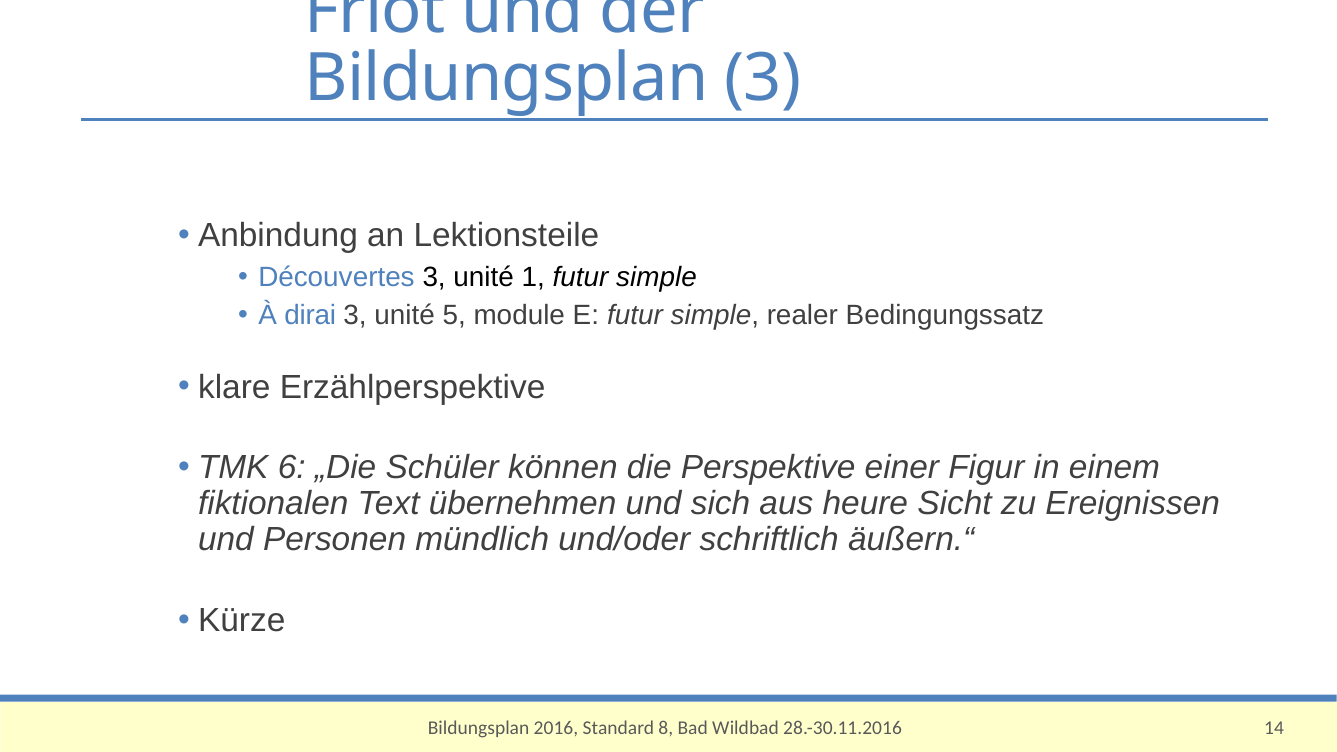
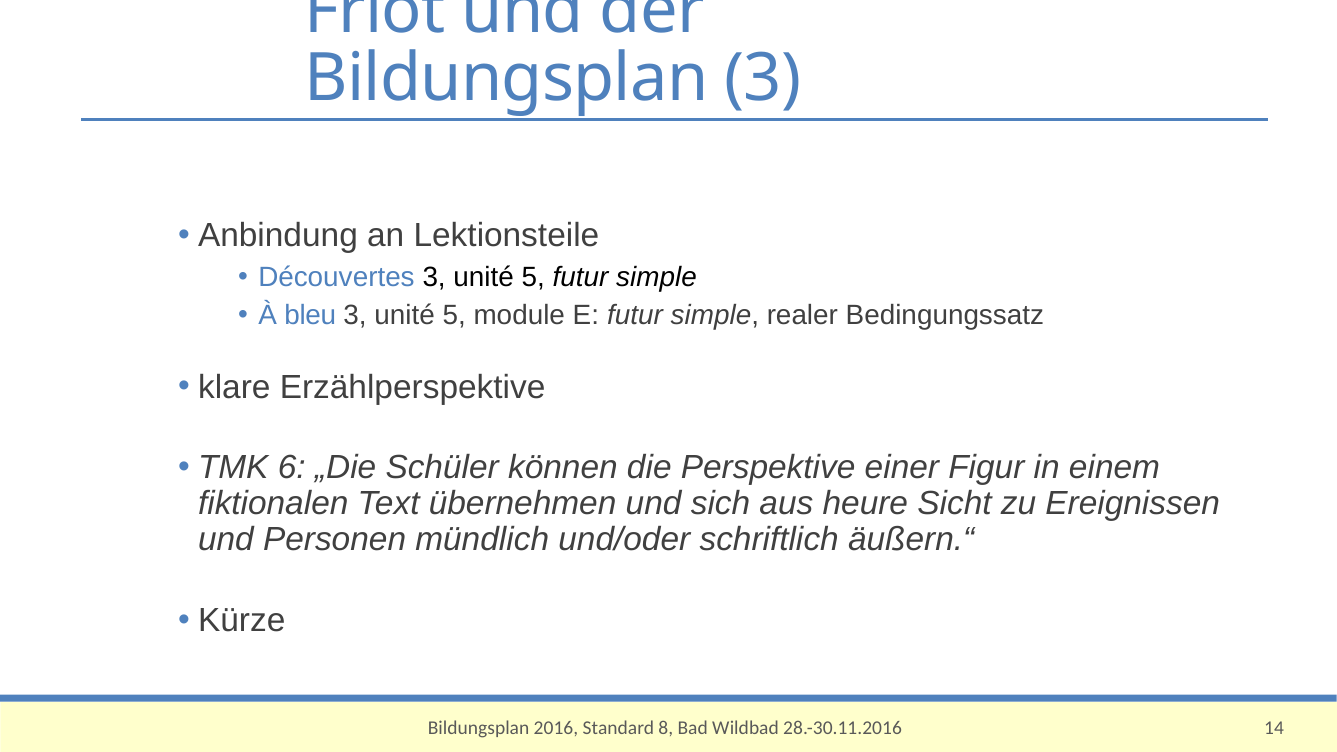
Découvertes 3 unité 1: 1 -> 5 (533, 277)
dirai: dirai -> bleu (310, 316)
